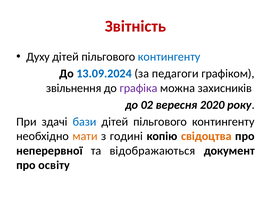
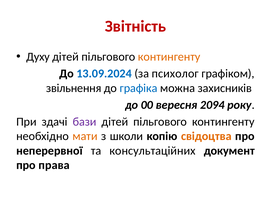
контингенту colour: blue -> orange (169, 57)
педагоги: педагоги -> психолог (175, 74)
графіка colour: purple -> blue (139, 88)
02: 02 -> 00 (147, 105)
2020: 2020 -> 2094 (212, 105)
бази colour: blue -> purple (85, 122)
годині: годині -> школи (126, 136)
відображаються: відображаються -> консультаційних (152, 151)
освіту: освіту -> права (54, 165)
